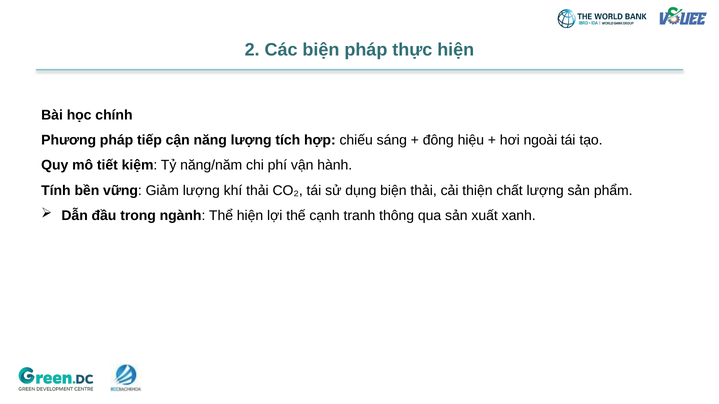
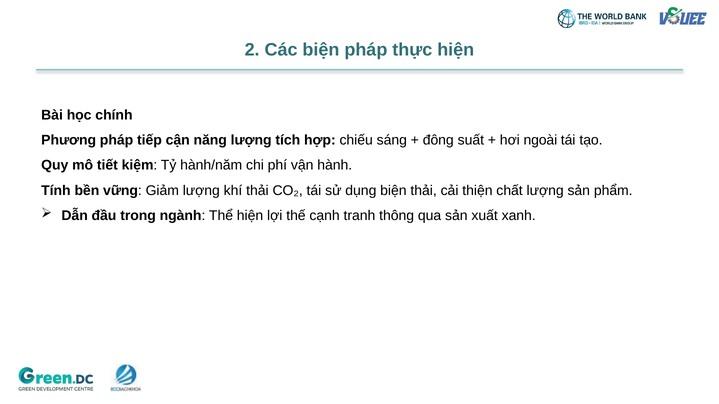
hiệu: hiệu -> suất (471, 140)
năng/năm: năng/năm -> hành/năm (211, 165)
